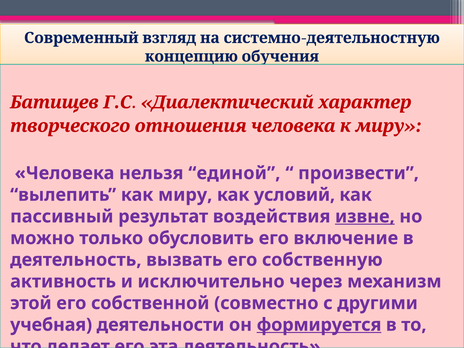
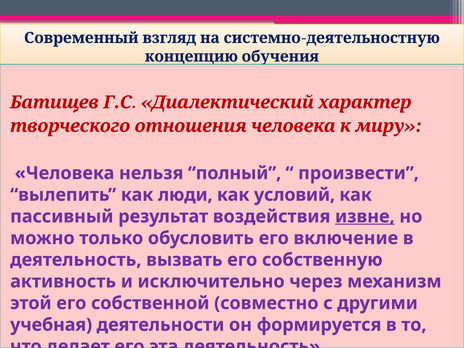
единой: единой -> полный (235, 173)
как миру: миру -> люди (185, 195)
формируется underline: present -> none (319, 325)
